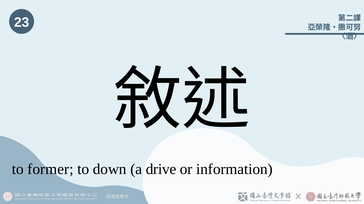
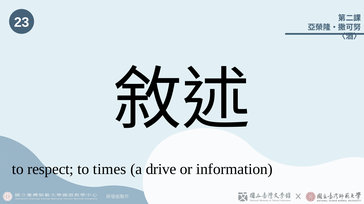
former: former -> respect (51, 170)
down: down -> times (110, 170)
